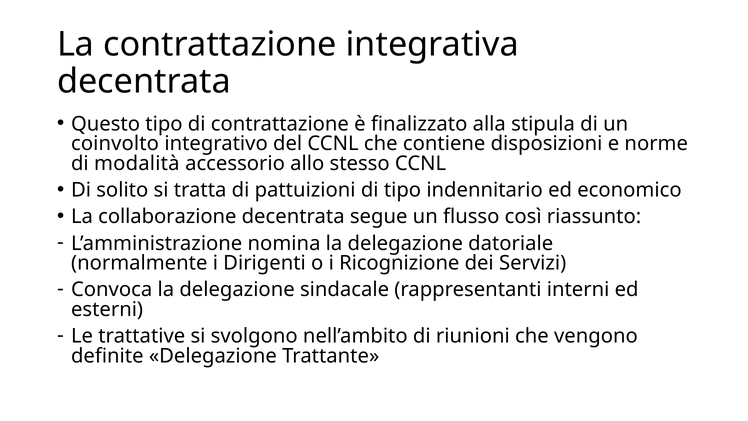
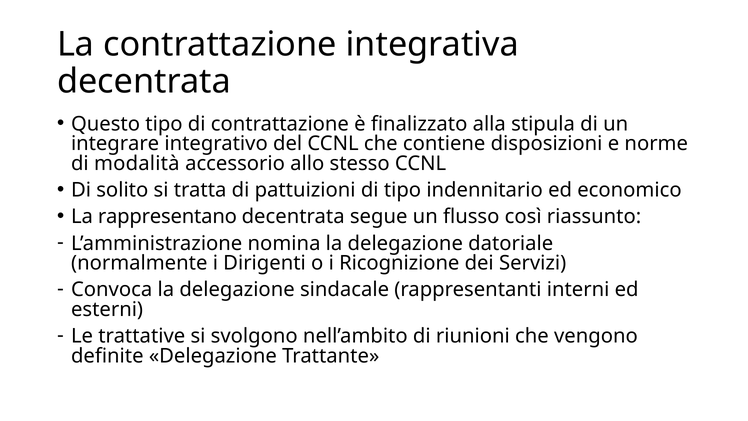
coinvolto: coinvolto -> integrare (115, 144)
collaborazione: collaborazione -> rappresentano (167, 217)
